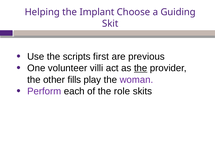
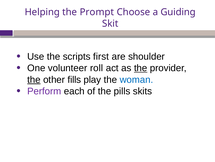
Implant: Implant -> Prompt (97, 12)
previous: previous -> shoulder (147, 56)
villi: villi -> roll (97, 68)
the underline: none -> present (34, 79)
woman colour: purple -> blue (136, 79)
role: role -> pills (122, 91)
